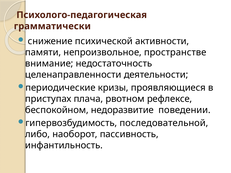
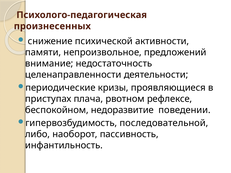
грамматически: грамматически -> произнесенных (52, 26)
пространстве: пространстве -> предложений (175, 52)
